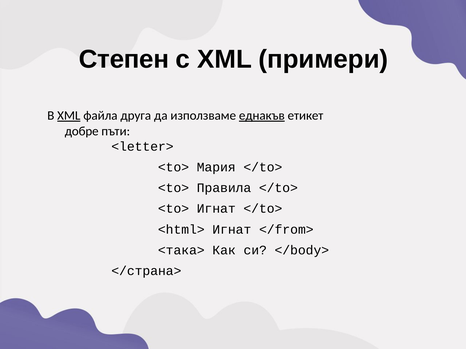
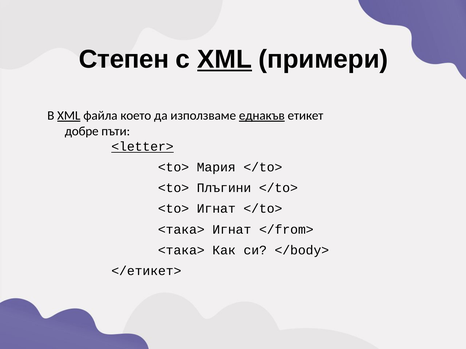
XML underline: none -> present (225, 59)
друга: друга -> което (136, 116)
<letter> underline: none -> present (142, 147)
Правила: Правила -> Плъгини (224, 188)
<html>: <html> -> <така> (181, 230)
</страна>: </страна> -> </етикет> (146, 271)
